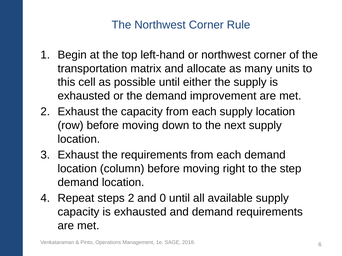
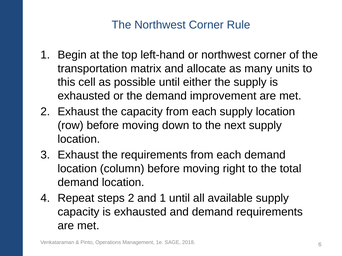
step: step -> total (291, 169)
and 0: 0 -> 1 (163, 199)
